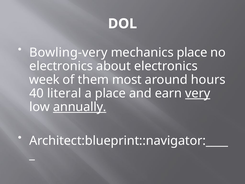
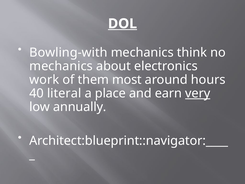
DOL underline: none -> present (122, 24)
Bowling-very: Bowling-very -> Bowling-with (68, 53)
mechanics place: place -> think (192, 53)
electronics: electronics -> mechanics (61, 66)
week: week -> work (44, 80)
annually underline: present -> none (80, 107)
